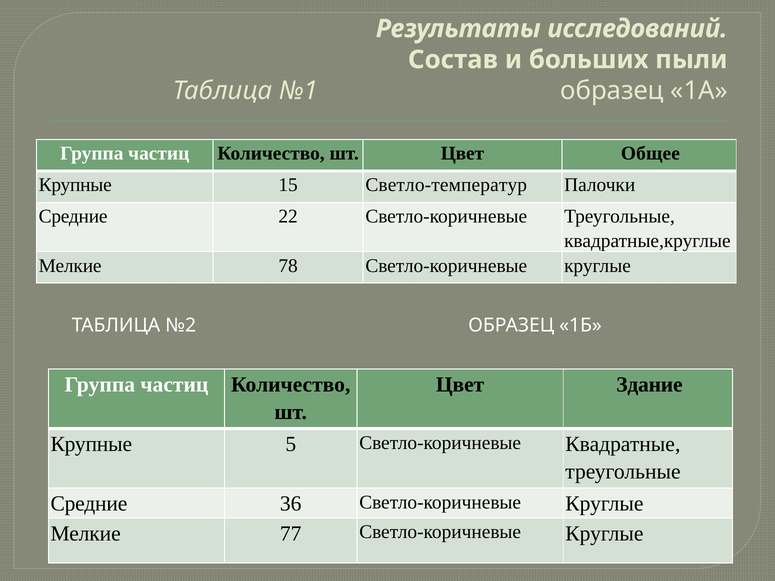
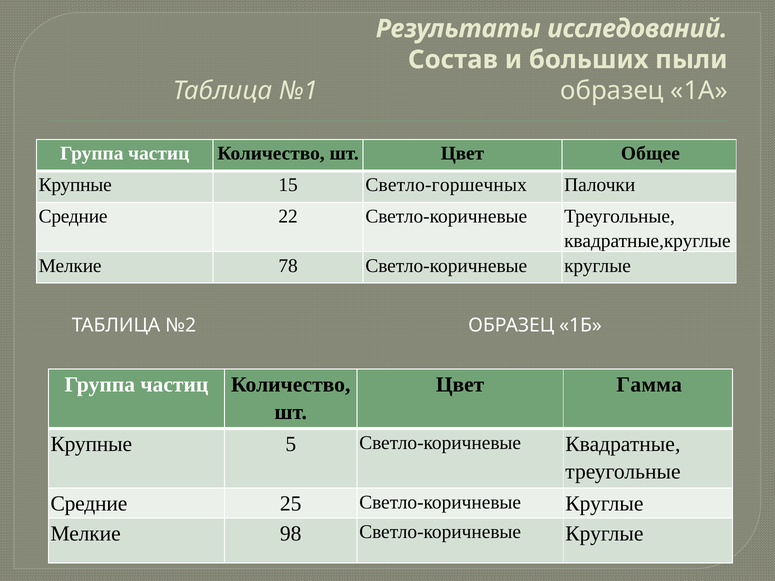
Светло-температур: Светло-температур -> Светло-горшечных (446, 185)
Здание: Здание -> Гамма (649, 385)
36: 36 -> 25 (291, 504)
77: 77 -> 98 (291, 534)
